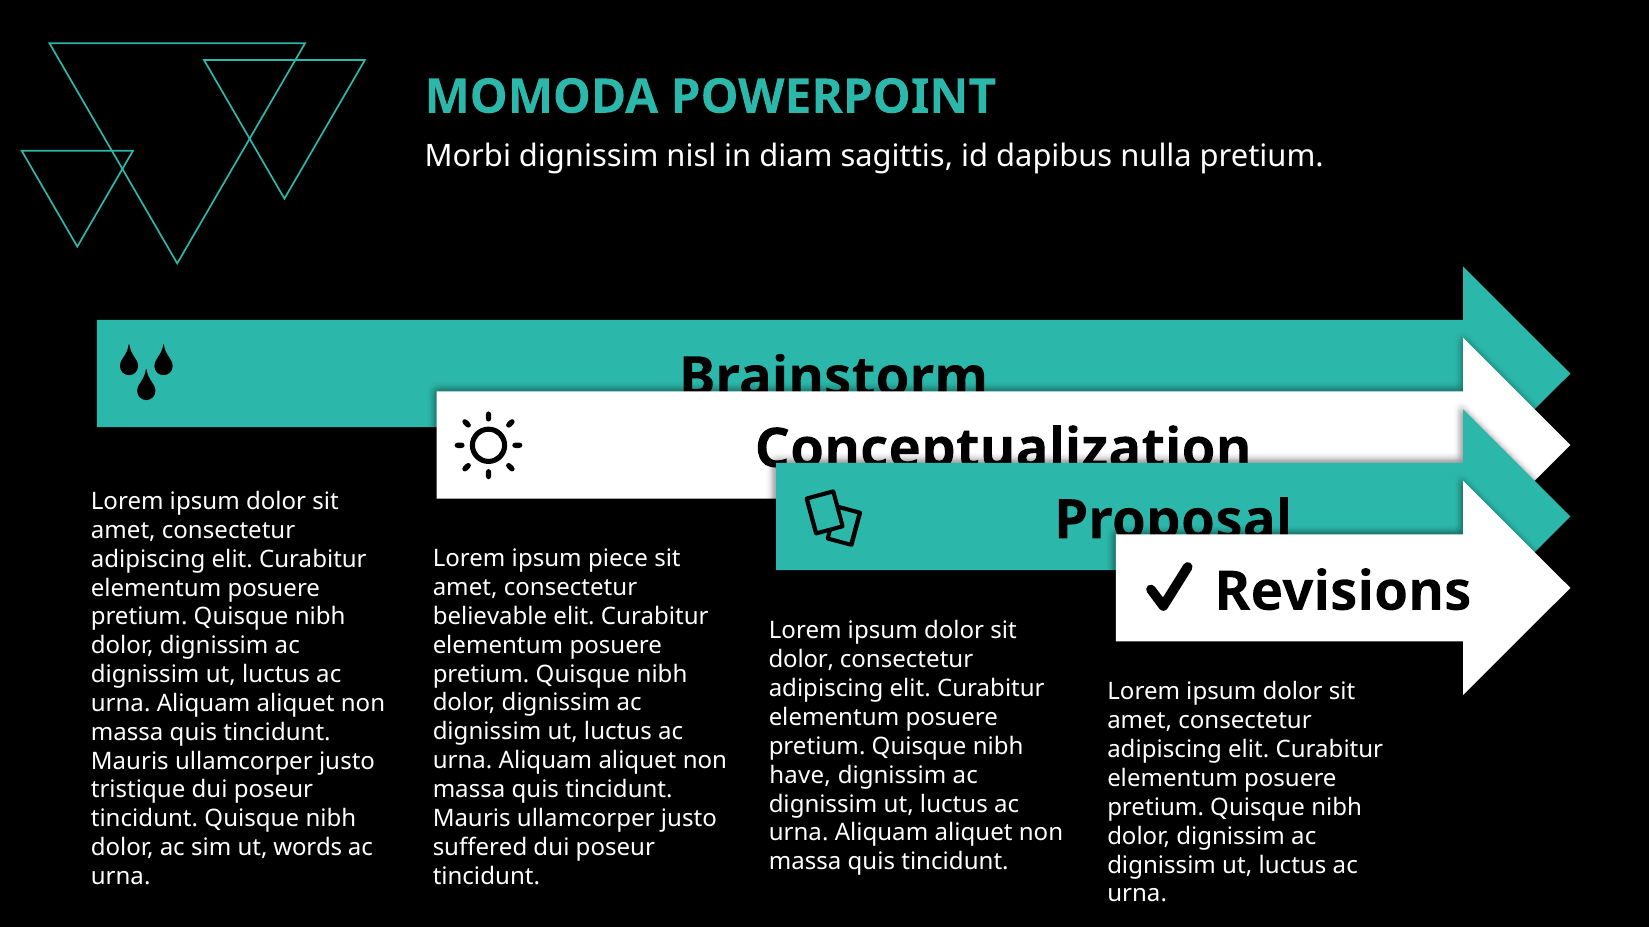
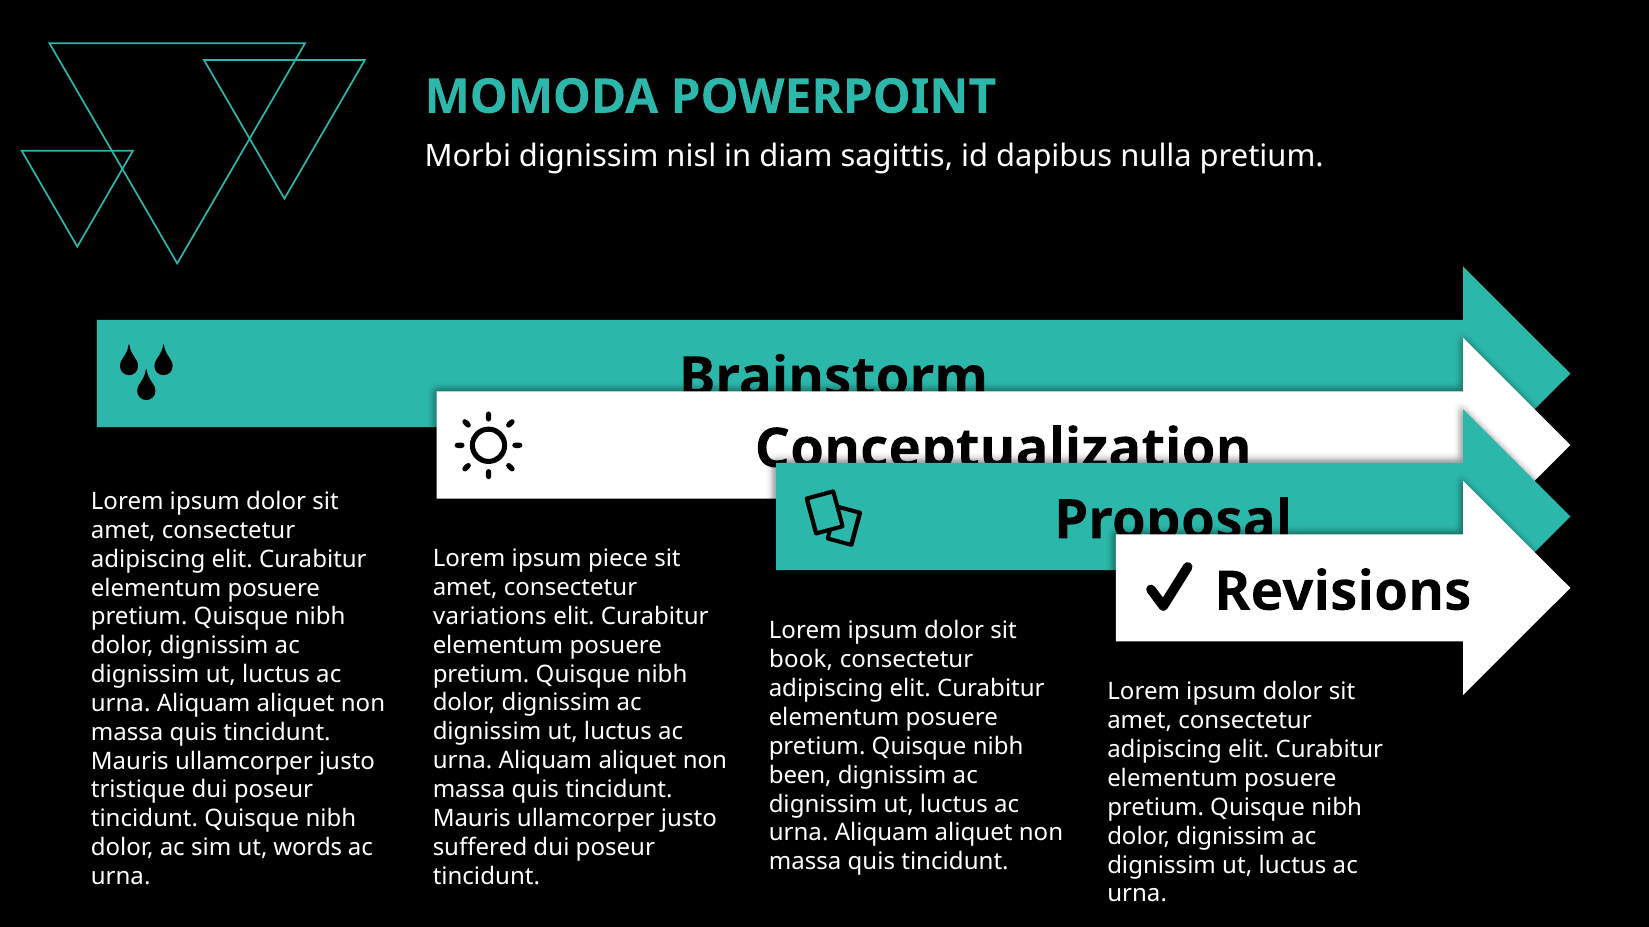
believable: believable -> variations (490, 617)
dolor: dolor -> book (801, 660)
have: have -> been (800, 776)
